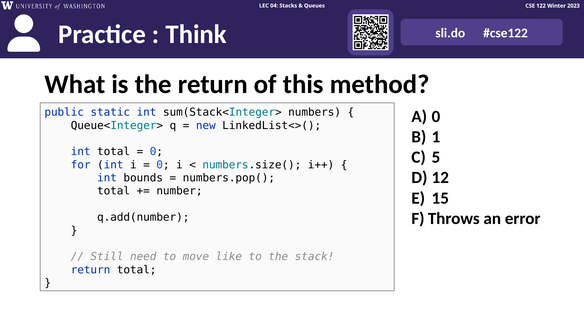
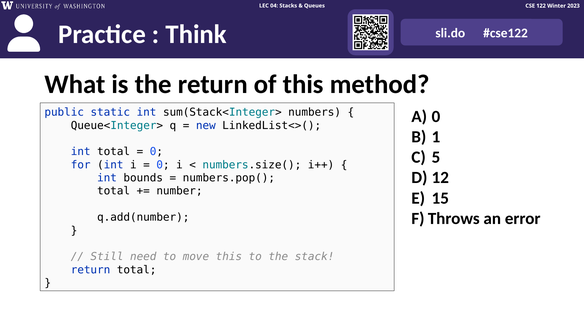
move like: like -> this (229, 257)
